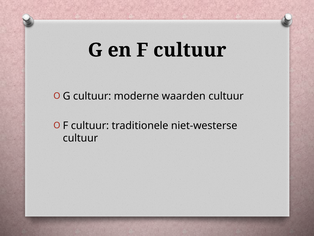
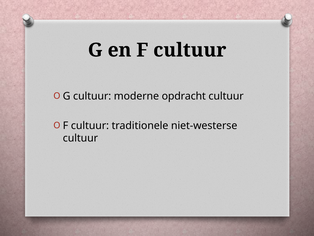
waarden: waarden -> opdracht (184, 96)
